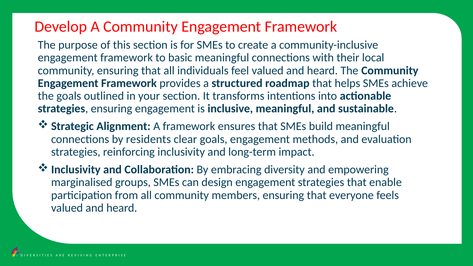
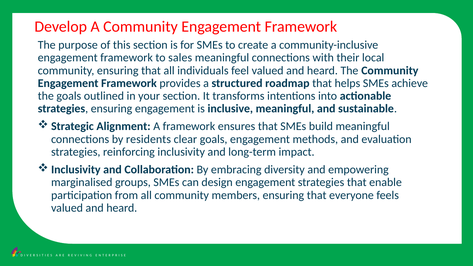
basic: basic -> sales (180, 58)
